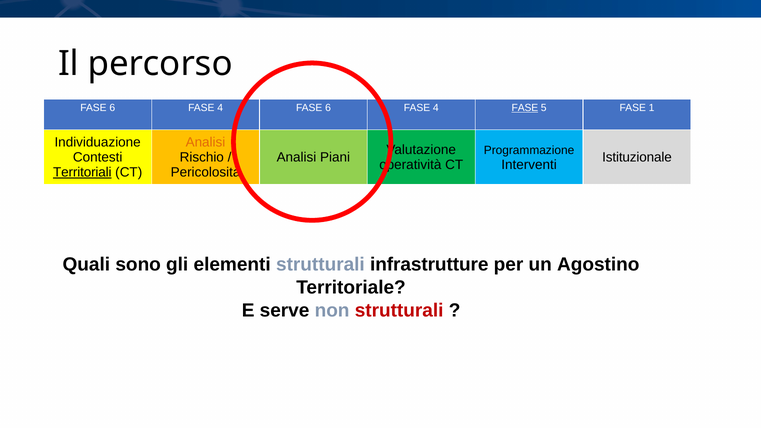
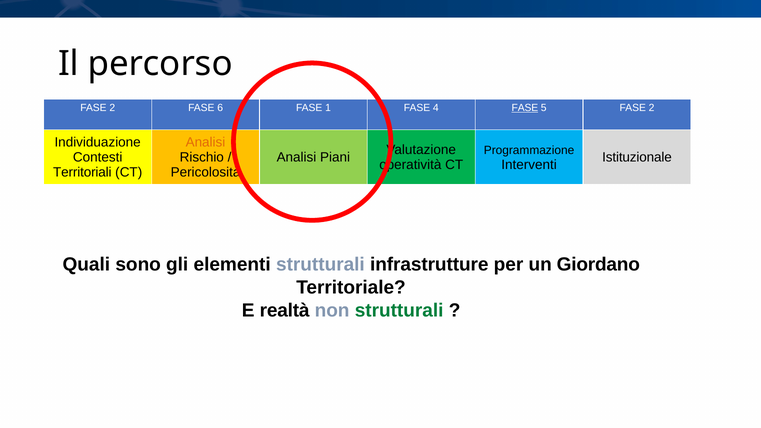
6: 6 -> 2 (112, 108)
4: 4 -> 6 (220, 108)
6: 6 -> 1 (328, 108)
5 FASE 1: 1 -> 2 (652, 108)
Territoriali underline: present -> none (82, 172)
Agostino: Agostino -> Giordano (598, 265)
serve: serve -> realtà (285, 310)
strutturali colour: red -> green (399, 310)
